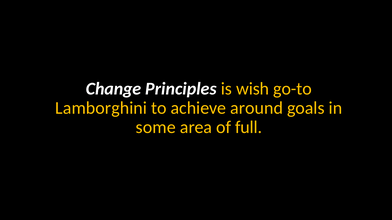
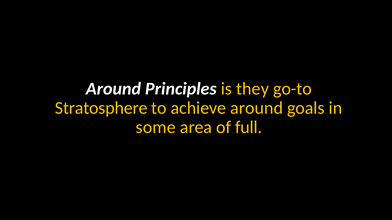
Change: Change -> Around (114, 89)
wish: wish -> they (252, 89)
Lamborghini: Lamborghini -> Stratosphere (101, 108)
